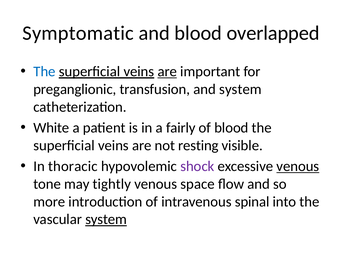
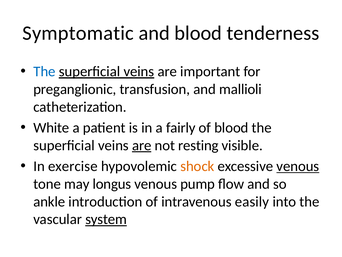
overlapped: overlapped -> tenderness (273, 33)
are underline: present -> none (167, 71)
and system: system -> mallioli (241, 89)
are underline: none -> present (142, 145)
thoracic: thoracic -> exercise (73, 166)
shock colour: purple -> orange (197, 166)
tightly: tightly -> longus (112, 184)
space: space -> pump (198, 184)
more: more -> ankle (49, 201)
spinal: spinal -> easily (252, 201)
